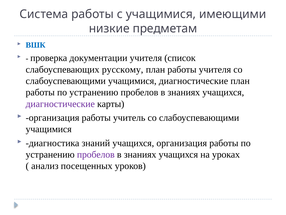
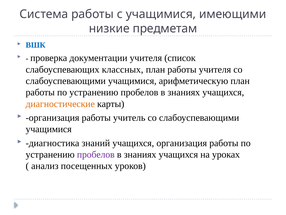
русскому: русскому -> классных (123, 69)
учащимися диагностические: диагностические -> арифметическую (194, 81)
диагностические colour: purple -> orange (60, 104)
